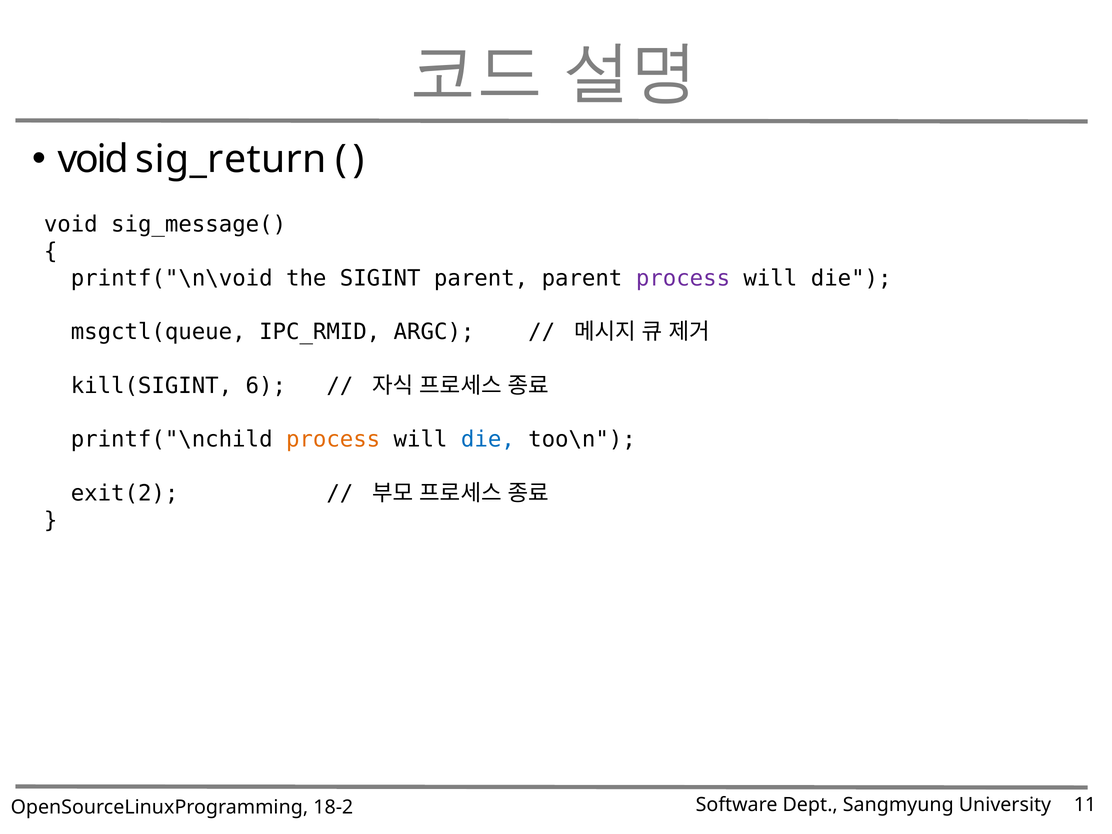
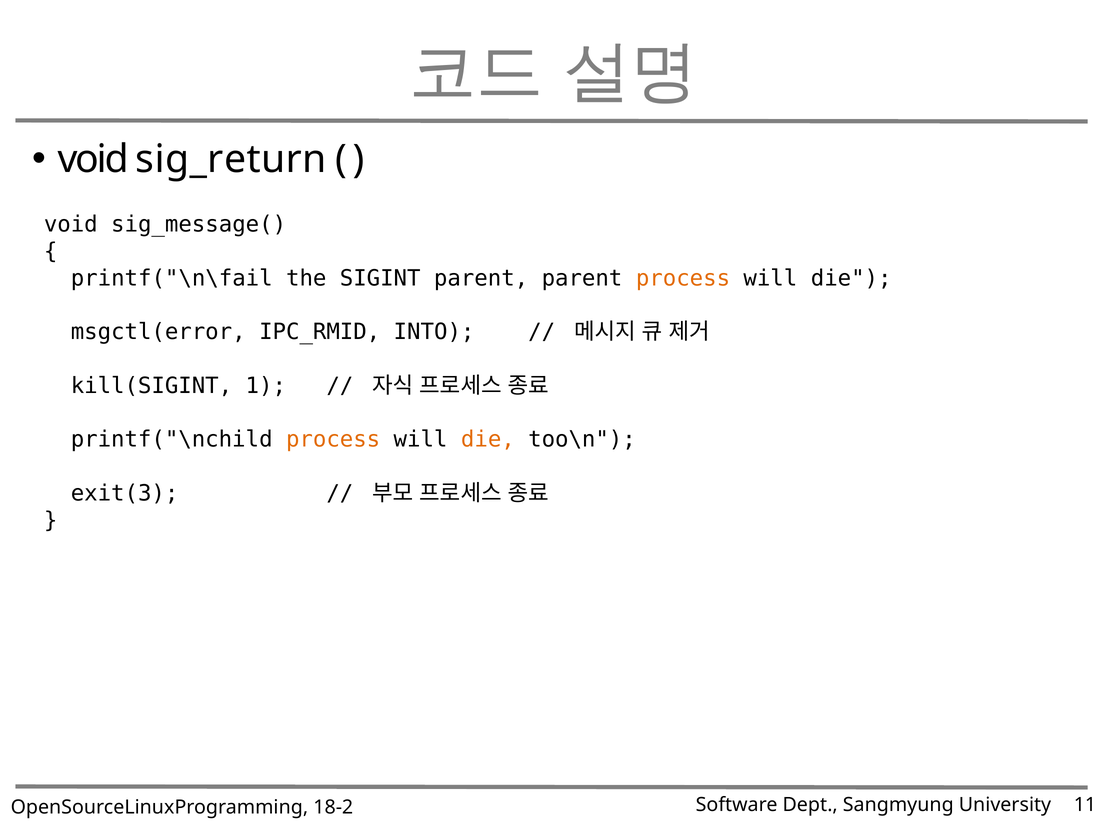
printf("\n\void: printf("\n\void -> printf("\n\fail (172, 278)
process colour: purple -> orange (683, 278)
msgctl(queue: msgctl(queue -> msgctl(error (158, 332)
ARGC: ARGC -> INTO (434, 332)
6: 6 -> 1 (266, 386)
die colour: blue -> orange (488, 440)
exit(2: exit(2 -> exit(3 (125, 493)
